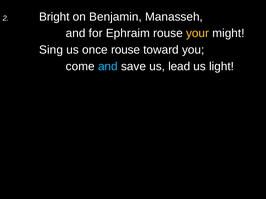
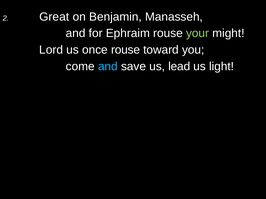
Bright: Bright -> Great (54, 17)
your colour: yellow -> light green (198, 33)
Sing: Sing -> Lord (51, 50)
